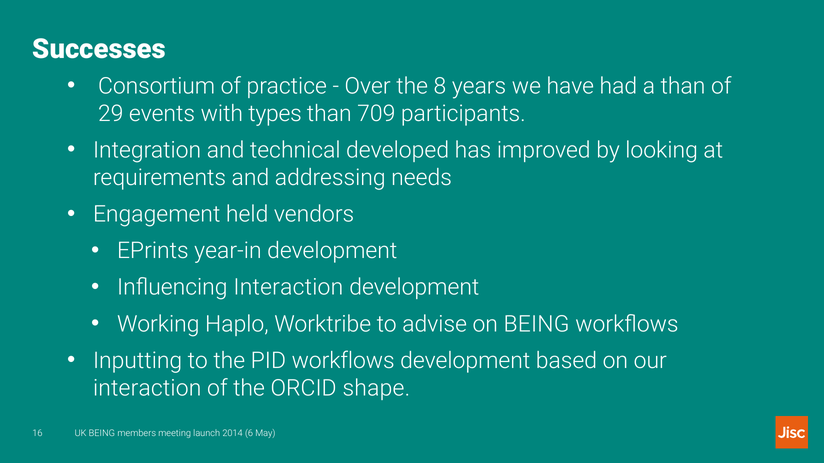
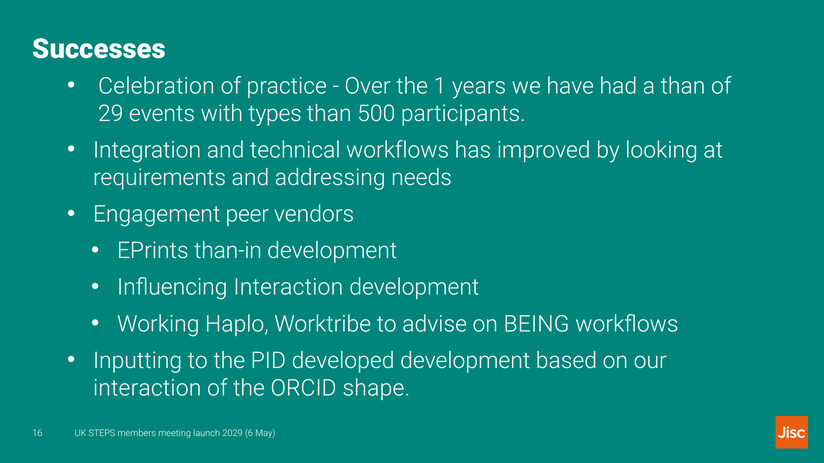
Consortium: Consortium -> Celebration (156, 86)
8: 8 -> 1 (440, 86)
709: 709 -> 500 (376, 114)
technical developed: developed -> workflows (398, 150)
held: held -> peer (247, 214)
year-in: year-in -> than-in (228, 251)
PID workflows: workflows -> developed (343, 361)
UK BEING: BEING -> STEPS (102, 434)
2014: 2014 -> 2029 (233, 434)
